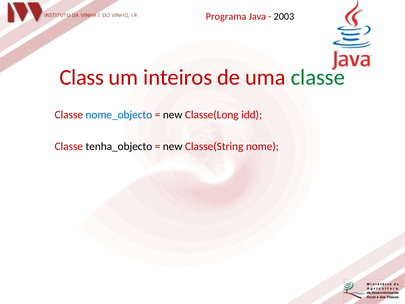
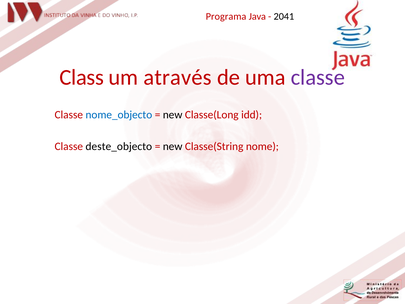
2003: 2003 -> 2041 (284, 17)
inteiros: inteiros -> através (178, 77)
classe colour: green -> purple (318, 77)
tenha_objecto: tenha_objecto -> deste_objecto (119, 146)
